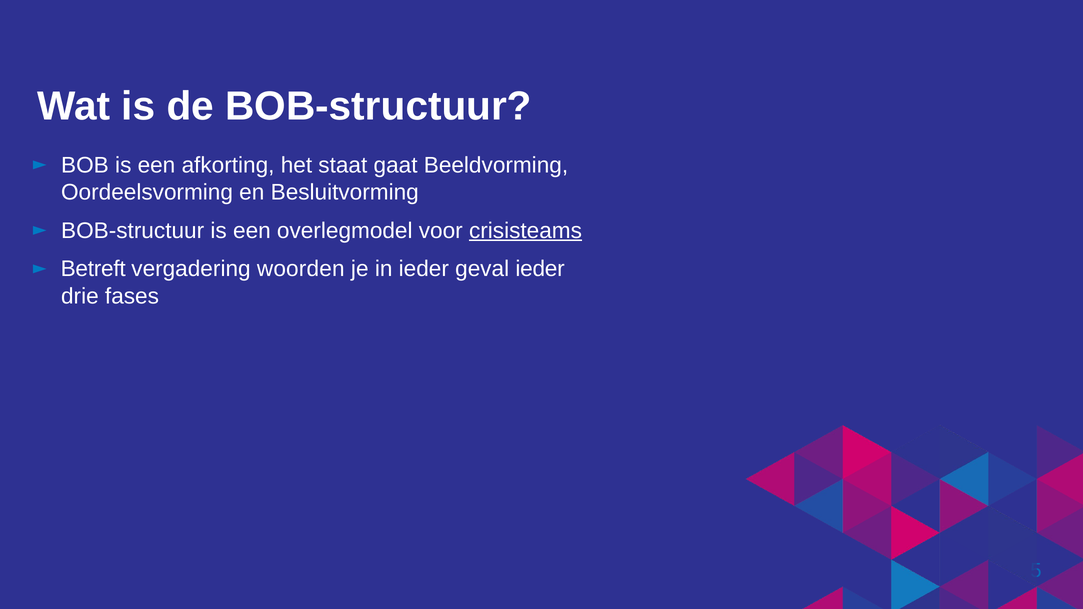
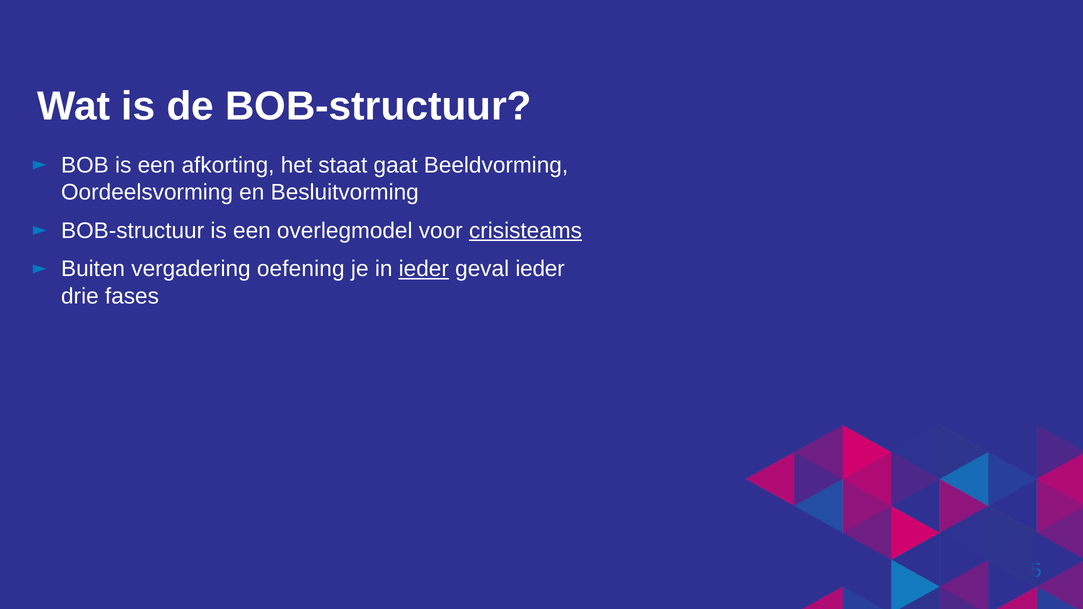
Betreft: Betreft -> Buiten (93, 269)
woorden: woorden -> oefening (301, 269)
ieder underline: none -> present (424, 269)
